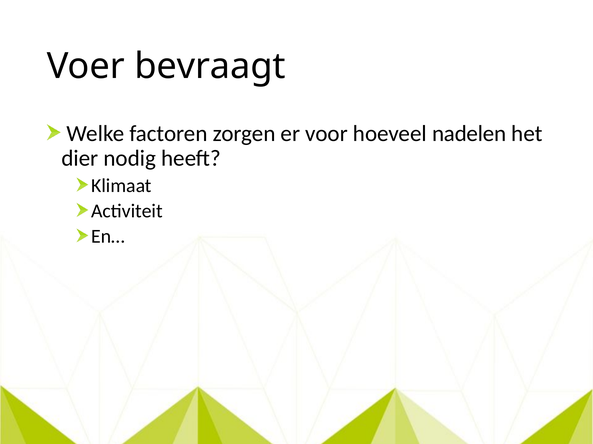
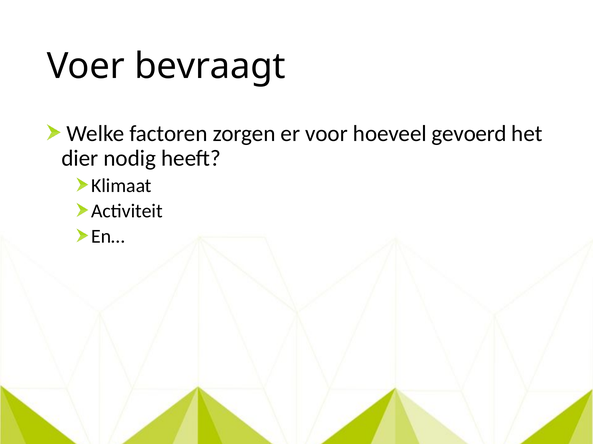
nadelen: nadelen -> gevoerd (469, 134)
